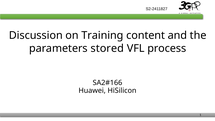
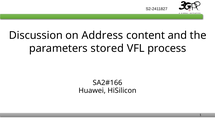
Training: Training -> Address (102, 35)
